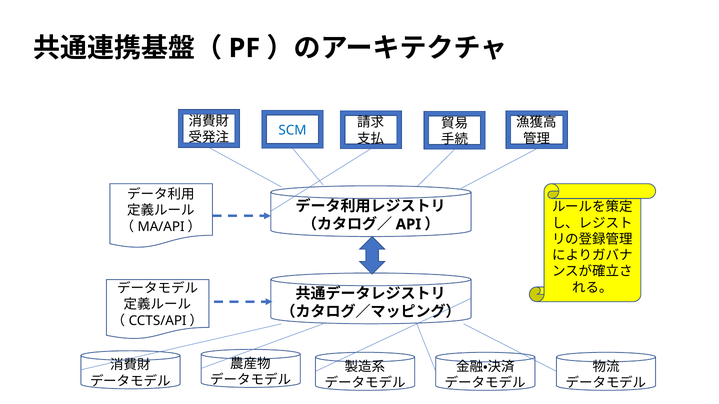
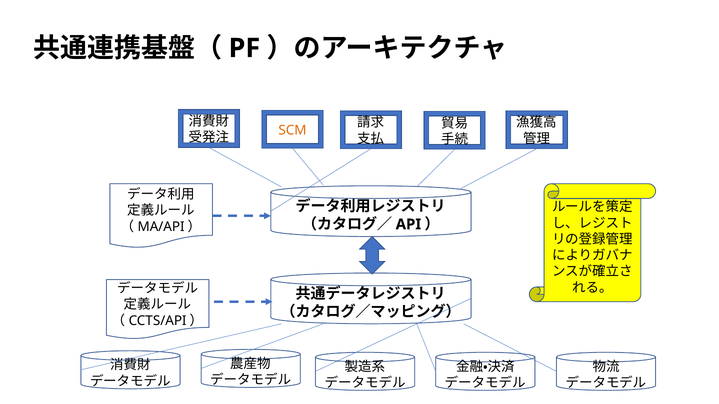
SCM colour: blue -> orange (292, 130)
